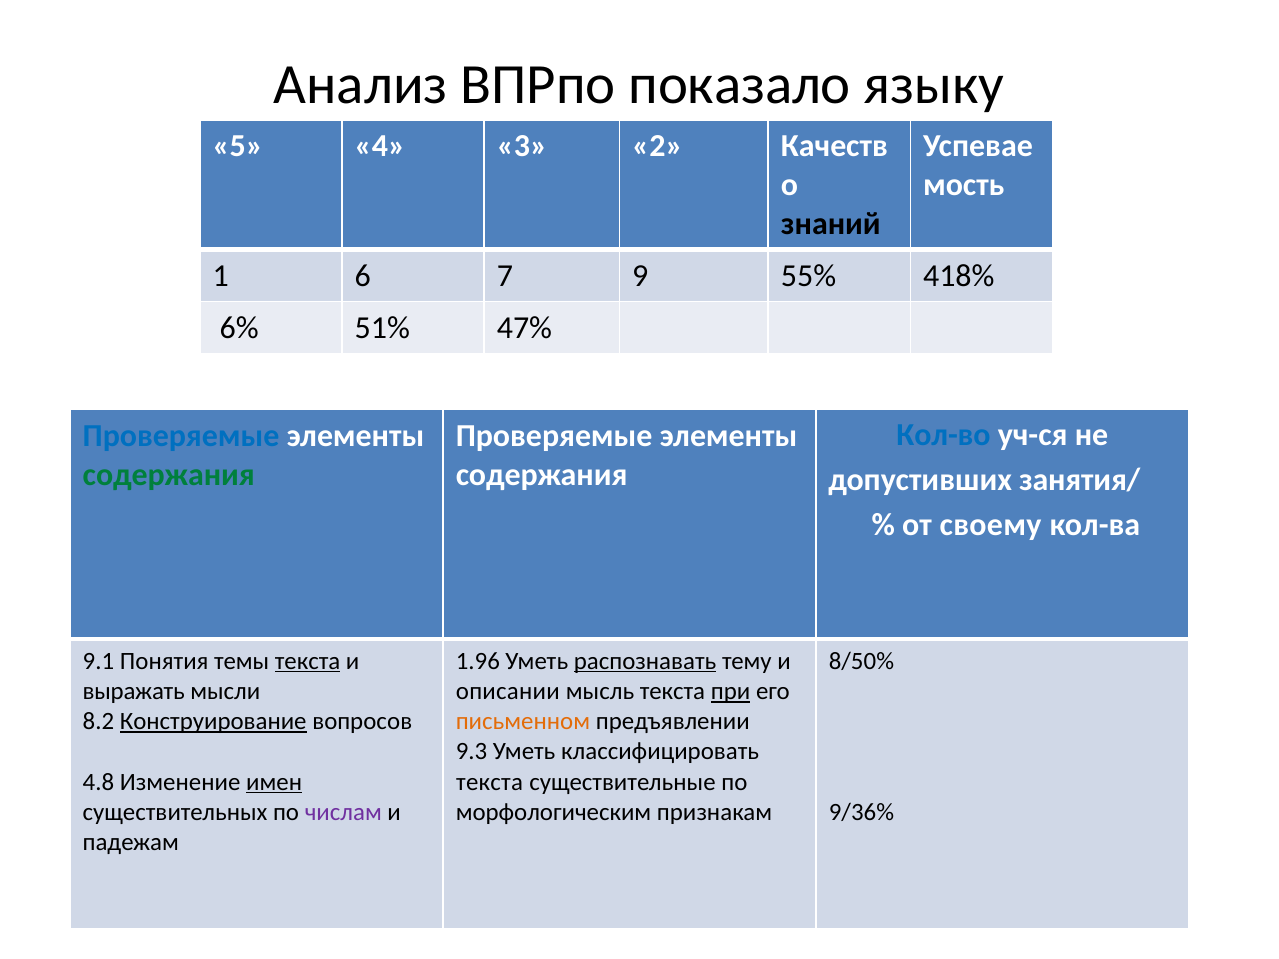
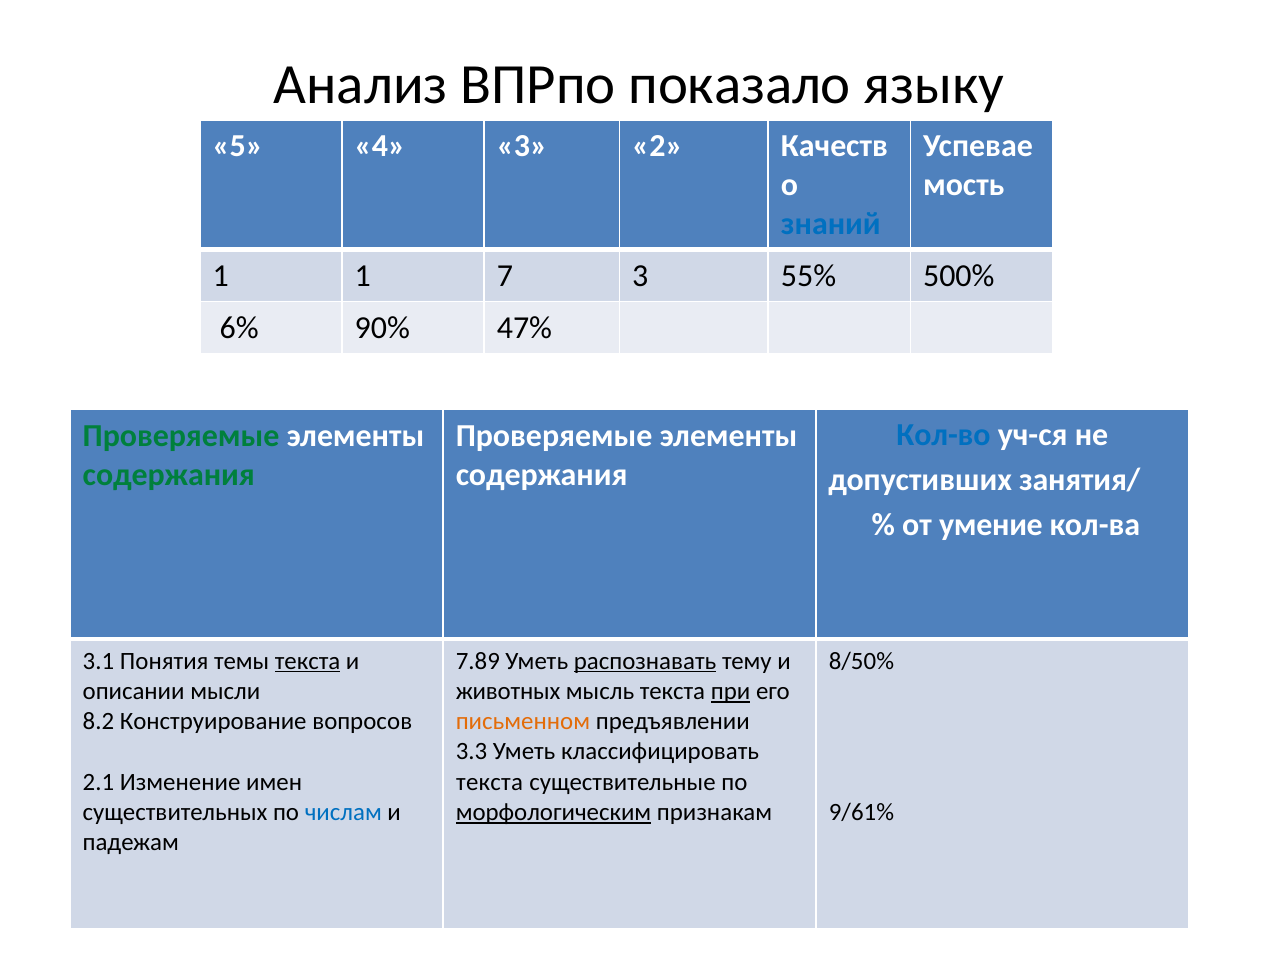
знаний colour: black -> blue (831, 224)
1 6: 6 -> 1 (363, 276)
7 9: 9 -> 3 (640, 276)
418%: 418% -> 500% (959, 276)
51%: 51% -> 90% (382, 328)
Проверяемые colour: blue -> green (181, 436)
своему: своему -> умение (991, 525)
9.1: 9.1 -> 3.1 (98, 661)
1.96: 1.96 -> 7.89 (478, 661)
выражать: выражать -> описании (134, 691)
описании: описании -> животных (508, 691)
Конструирование underline: present -> none (213, 722)
9.3: 9.3 -> 3.3 (471, 752)
4.8: 4.8 -> 2.1 (98, 782)
имен underline: present -> none (274, 782)
числам colour: purple -> blue (343, 812)
морфологическим underline: none -> present (553, 812)
9/36%: 9/36% -> 9/61% (861, 812)
